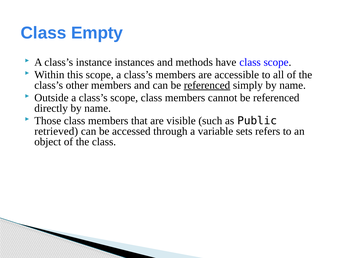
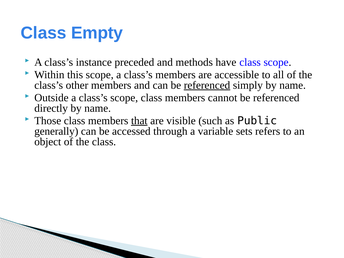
instances: instances -> preceded (134, 62)
that underline: none -> present (139, 121)
retrieved: retrieved -> generally (56, 131)
